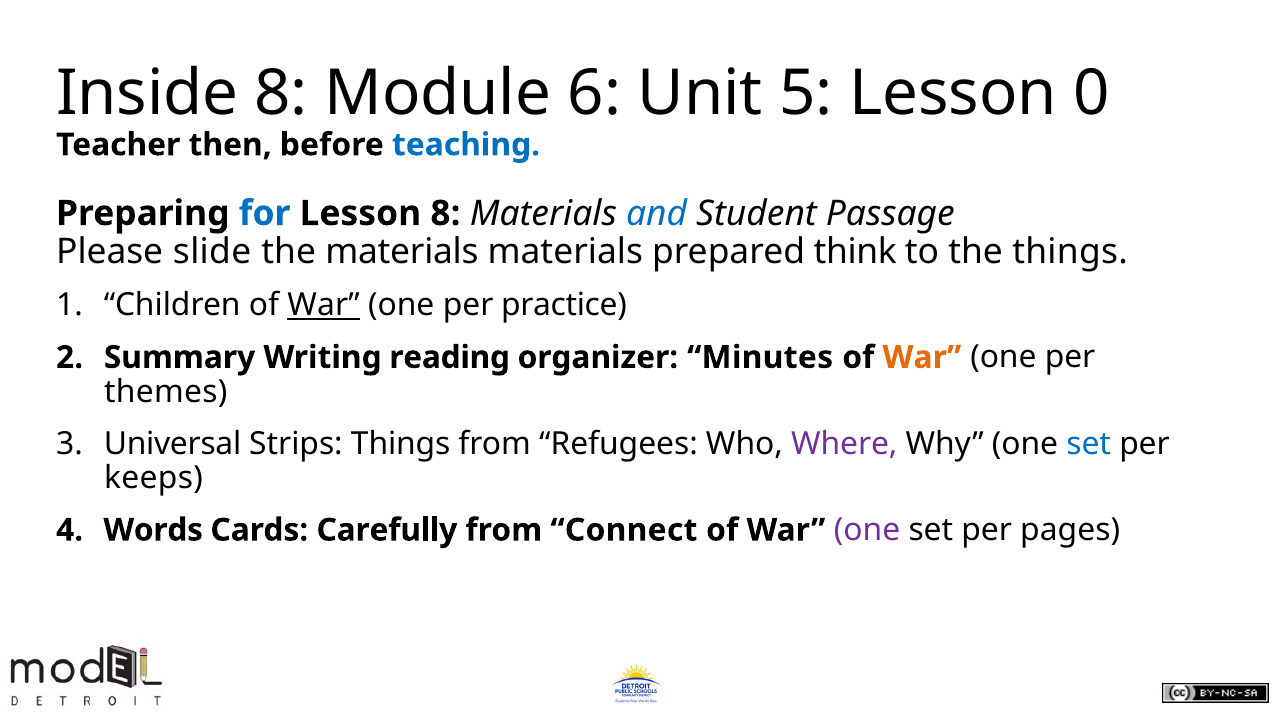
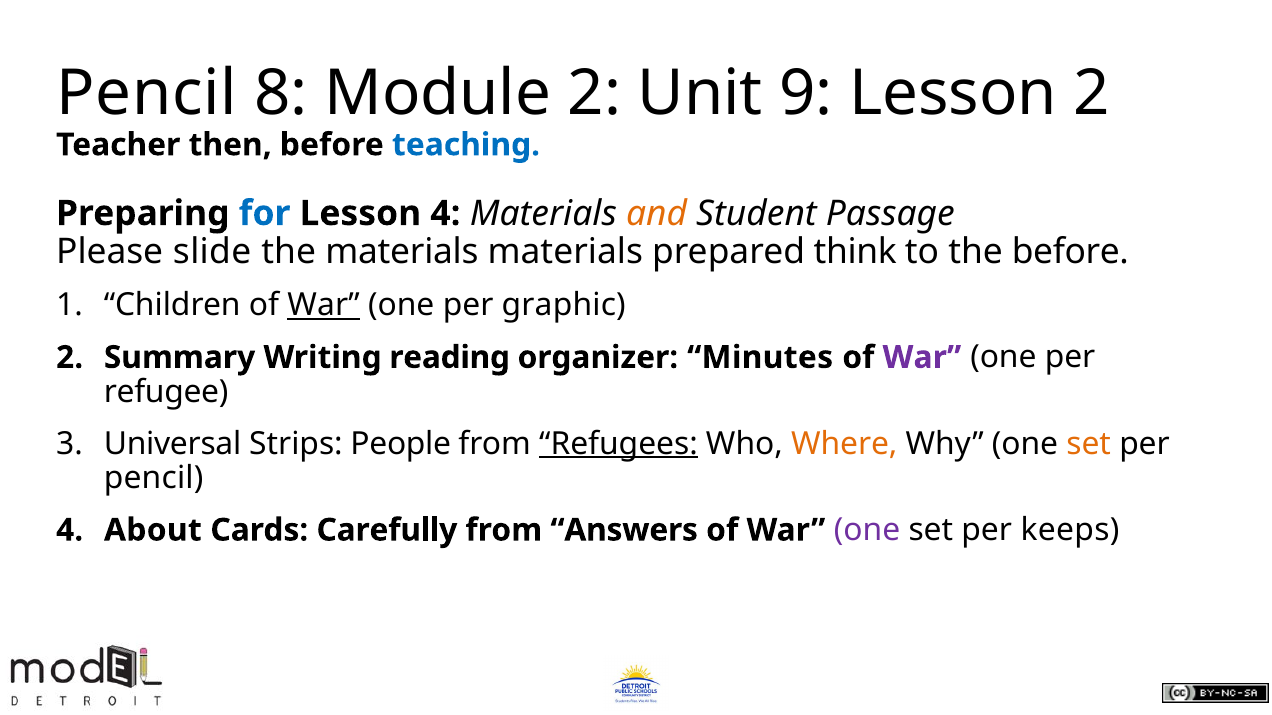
Inside: Inside -> Pencil (147, 93)
Module 6: 6 -> 2 (594, 93)
5: 5 -> 9 (806, 93)
Lesson 0: 0 -> 2 (1092, 93)
Lesson 8: 8 -> 4 (445, 214)
and colour: blue -> orange (657, 214)
the things: things -> before (1070, 252)
practice: practice -> graphic (564, 306)
War colour: orange -> purple (922, 358)
themes: themes -> refugee (166, 392)
Strips Things: Things -> People (401, 444)
Refugees underline: none -> present (618, 444)
Where colour: purple -> orange (844, 444)
set colour: blue -> orange (1089, 444)
keeps: keeps -> pencil (154, 478)
Words: Words -> About (153, 530)
Connect: Connect -> Answers (624, 530)
pages: pages -> keeps (1070, 530)
